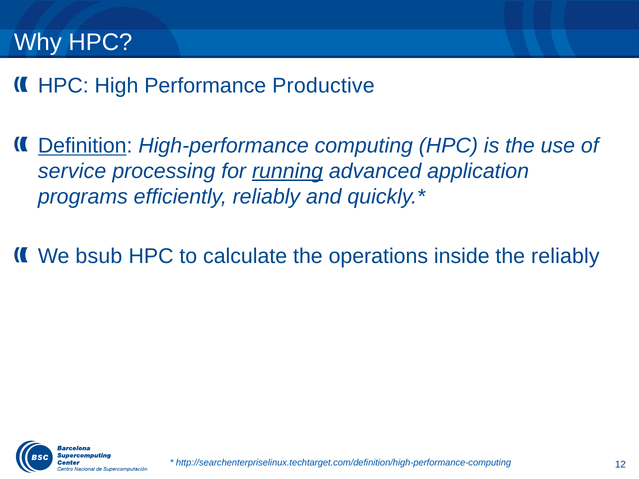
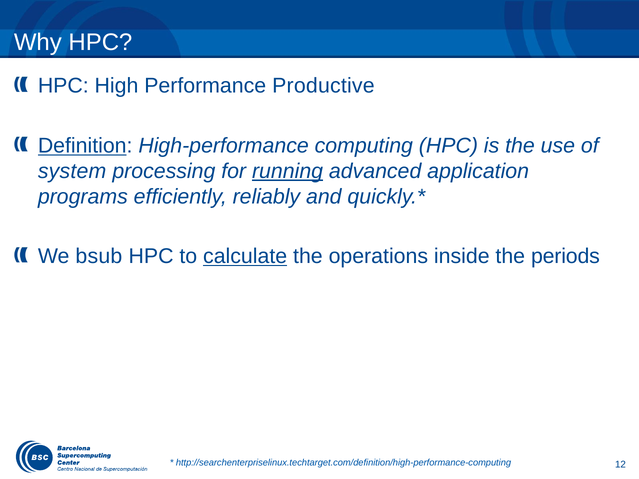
service: service -> system (72, 171)
calculate underline: none -> present (245, 256)
the reliably: reliably -> periods (565, 256)
